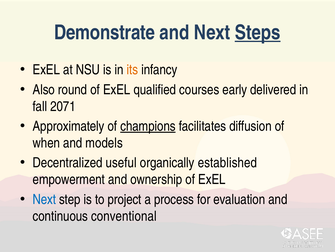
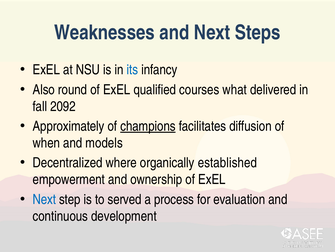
Demonstrate: Demonstrate -> Weaknesses (104, 32)
Steps underline: present -> none (258, 32)
its colour: orange -> blue (132, 70)
early: early -> what (235, 89)
2071: 2071 -> 2092 (63, 106)
useful: useful -> where (121, 162)
project: project -> served (125, 199)
conventional: conventional -> development (124, 216)
